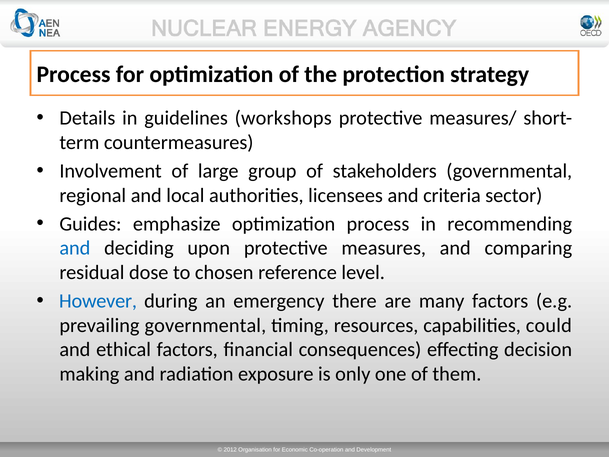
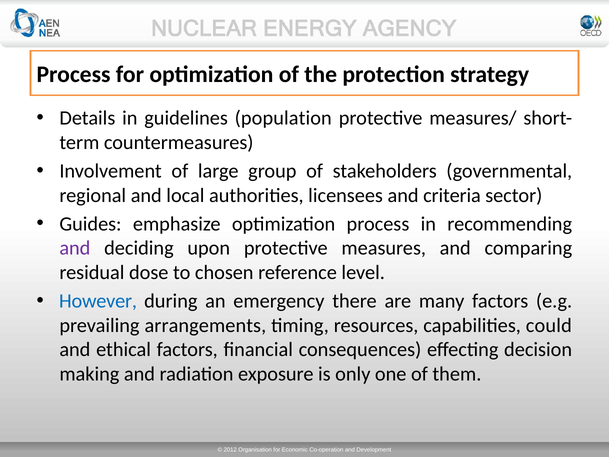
workshops: workshops -> population (283, 118)
and colour: blue -> purple (75, 248)
prevailing governmental: governmental -> arrangements (205, 325)
